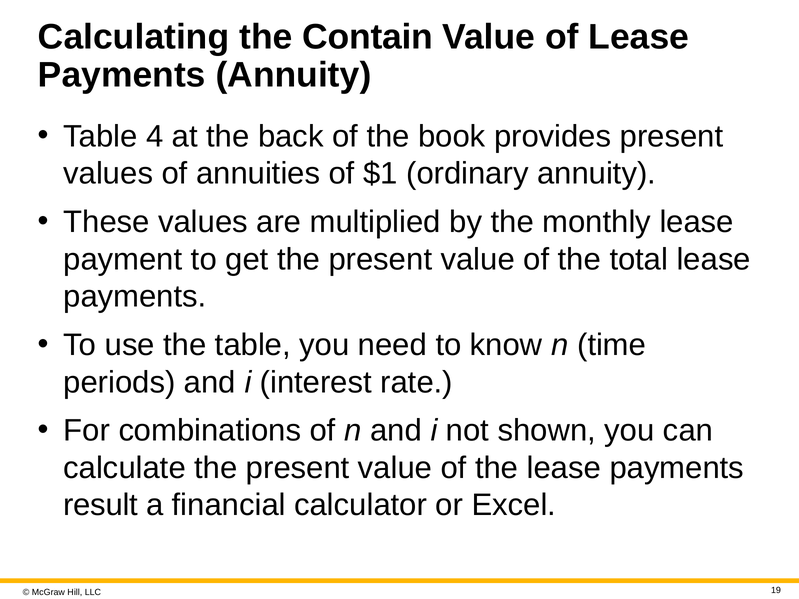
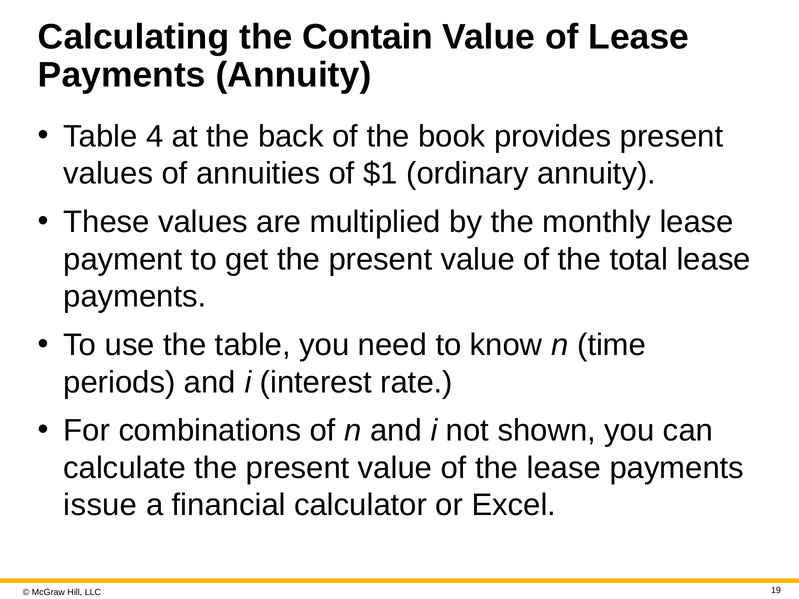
result: result -> issue (100, 505)
